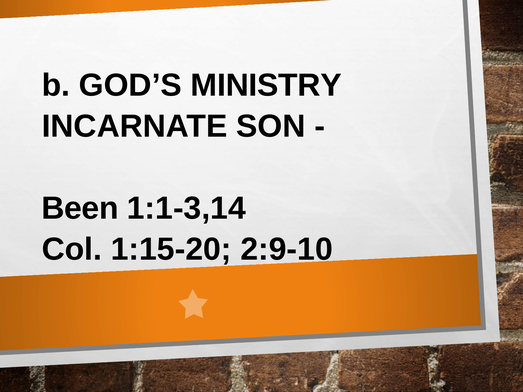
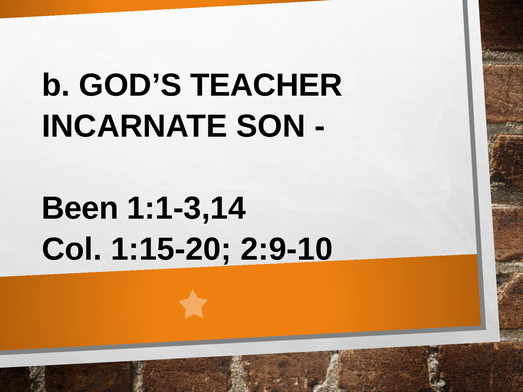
MINISTRY: MINISTRY -> TEACHER (266, 85)
